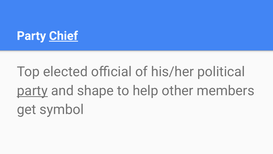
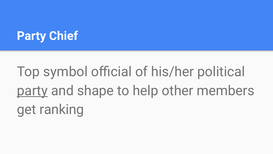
Chief underline: present -> none (63, 36)
elected: elected -> symbol (65, 72)
symbol: symbol -> ranking (62, 109)
